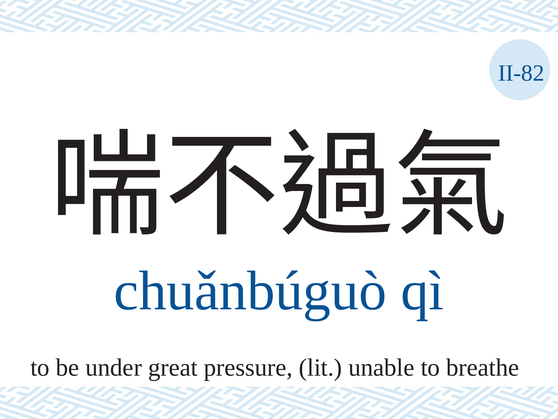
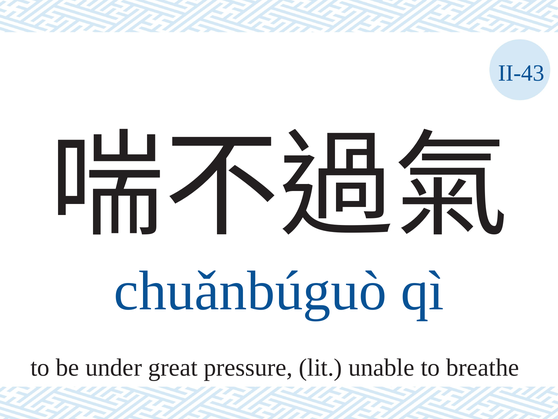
II-82: II-82 -> II-43 (521, 73)
